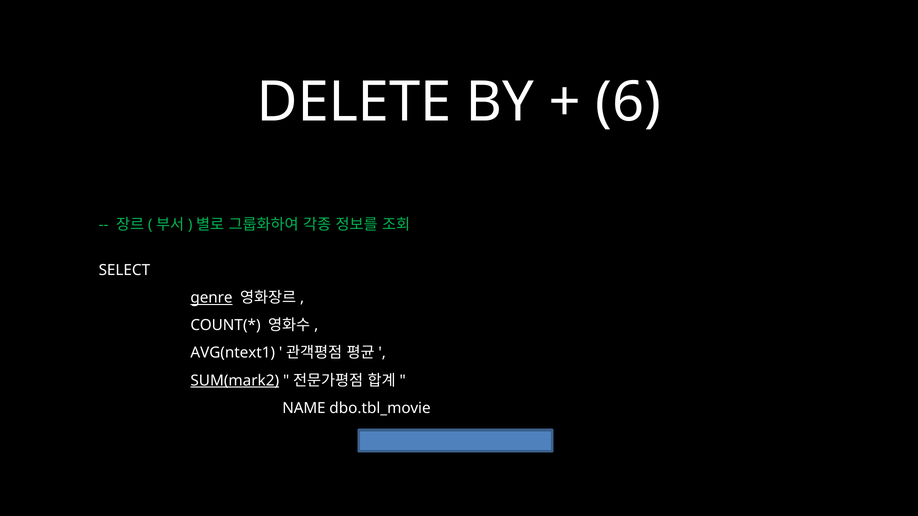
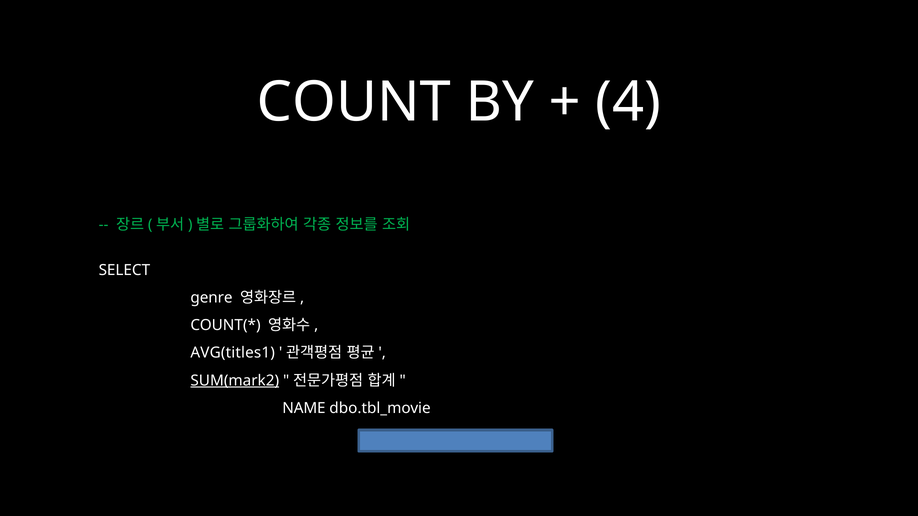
DELETE: DELETE -> COUNT (354, 102)
6: 6 -> 4 (628, 102)
genre underline: present -> none (212, 298)
AVG(ntext1: AVG(ntext1 -> AVG(titles1 (233, 353)
